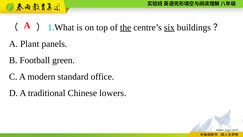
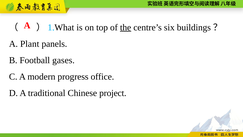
six underline: present -> none (169, 27)
green: green -> gases (63, 60)
standard: standard -> progress (73, 77)
lowers: lowers -> project (113, 93)
